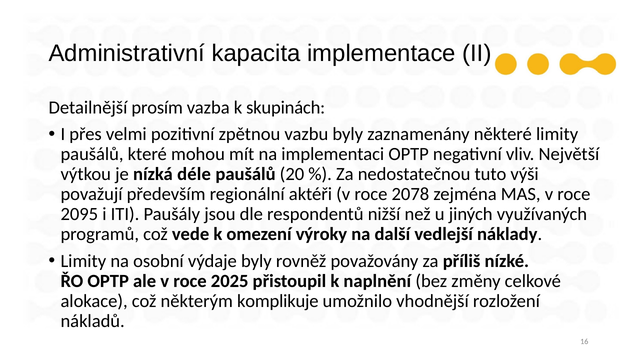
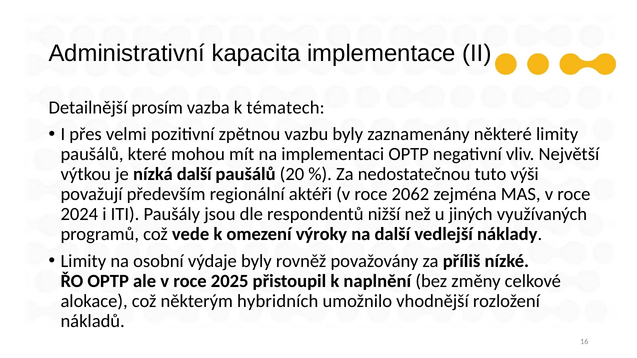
skupinách: skupinách -> tématech (286, 108)
nízká déle: déle -> další (194, 174)
2078: 2078 -> 2062 (410, 194)
2095: 2095 -> 2024 (79, 214)
komplikuje: komplikuje -> hybridních (278, 301)
